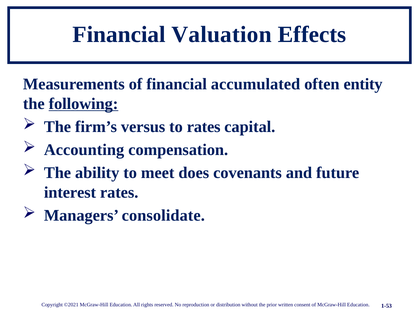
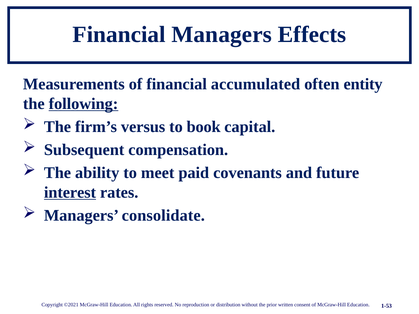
Financial Valuation: Valuation -> Managers (222, 35)
to rates: rates -> book (204, 127)
Accounting: Accounting -> Subsequent (84, 150)
does: does -> paid (194, 173)
interest underline: none -> present (70, 192)
